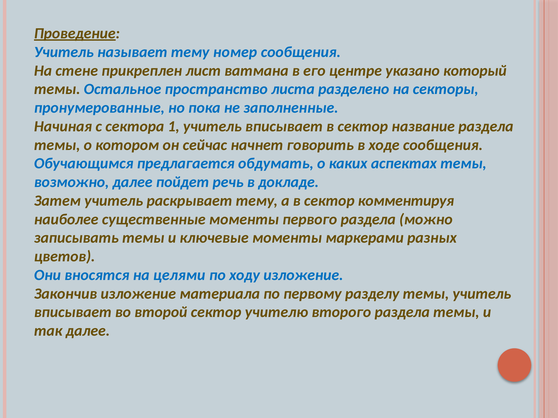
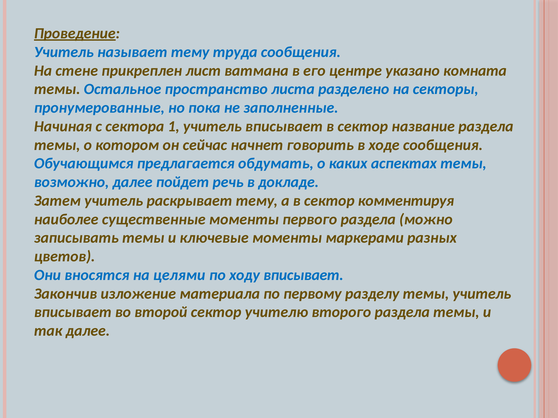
номер: номер -> труда (235, 52)
который: который -> комната (475, 71)
ходу изложение: изложение -> вписывает (303, 275)
